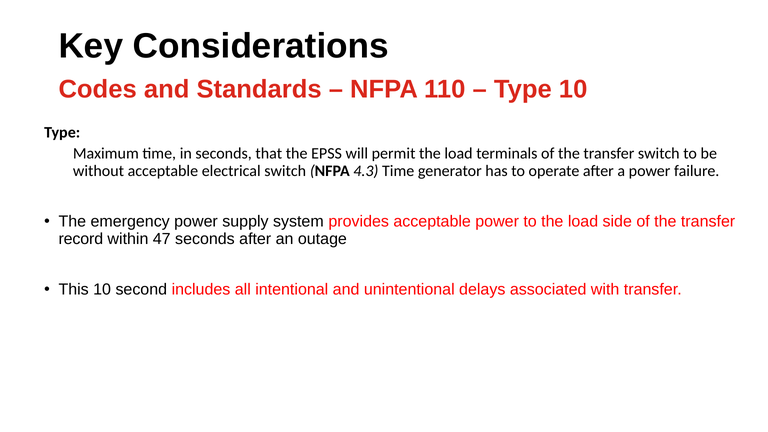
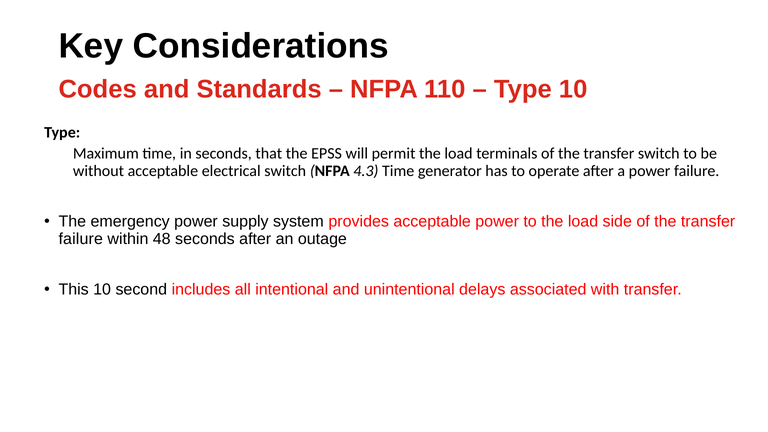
record: record -> failure (81, 239)
47: 47 -> 48 (162, 239)
